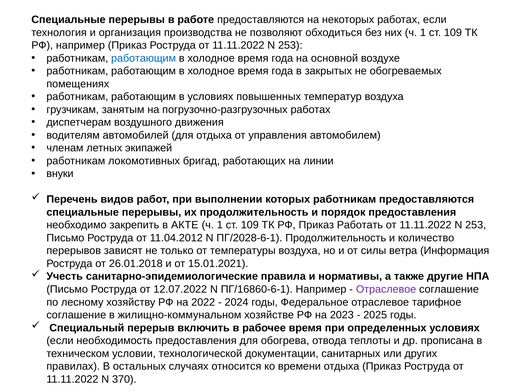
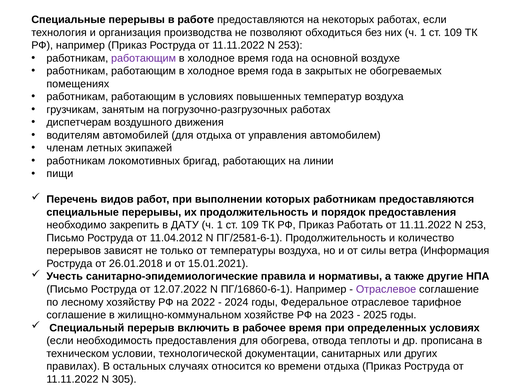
работающим colour: blue -> purple (144, 58)
внуки: внуки -> пищи (60, 174)
АКТЕ: АКТЕ -> ДАТУ (185, 225)
ПГ/2028-6-1: ПГ/2028-6-1 -> ПГ/2581-6-1 (249, 238)
370: 370 -> 305 (124, 379)
